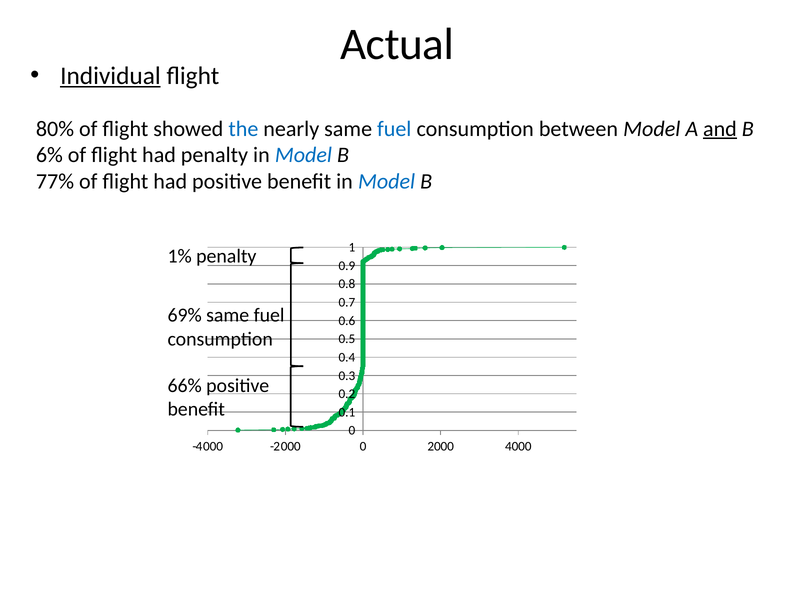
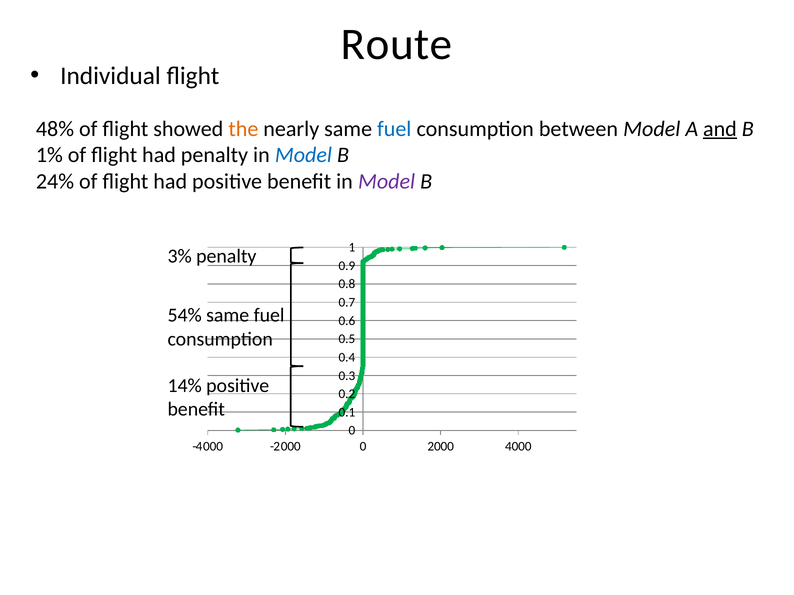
Actual: Actual -> Route (397, 44)
Individual underline: present -> none (110, 76)
80%: 80% -> 48% (55, 129)
the colour: blue -> orange (243, 129)
6%: 6% -> 1% (49, 155)
77%: 77% -> 24% (55, 182)
Model colour: blue -> purple (387, 182)
1%: 1% -> 3% (180, 256)
69%: 69% -> 54% (185, 316)
66%: 66% -> 14% (185, 386)
